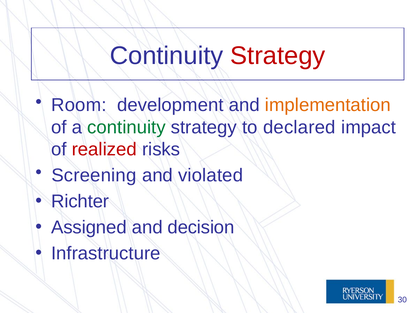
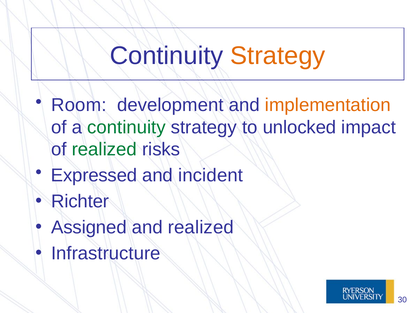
Strategy colour: red -> orange (278, 56)
declared: declared -> unlocked (299, 127)
realized colour: red -> green (104, 150)
Screening: Screening -> Expressed (94, 176)
violated: violated -> incident (211, 176)
and decision: decision -> realized (201, 228)
